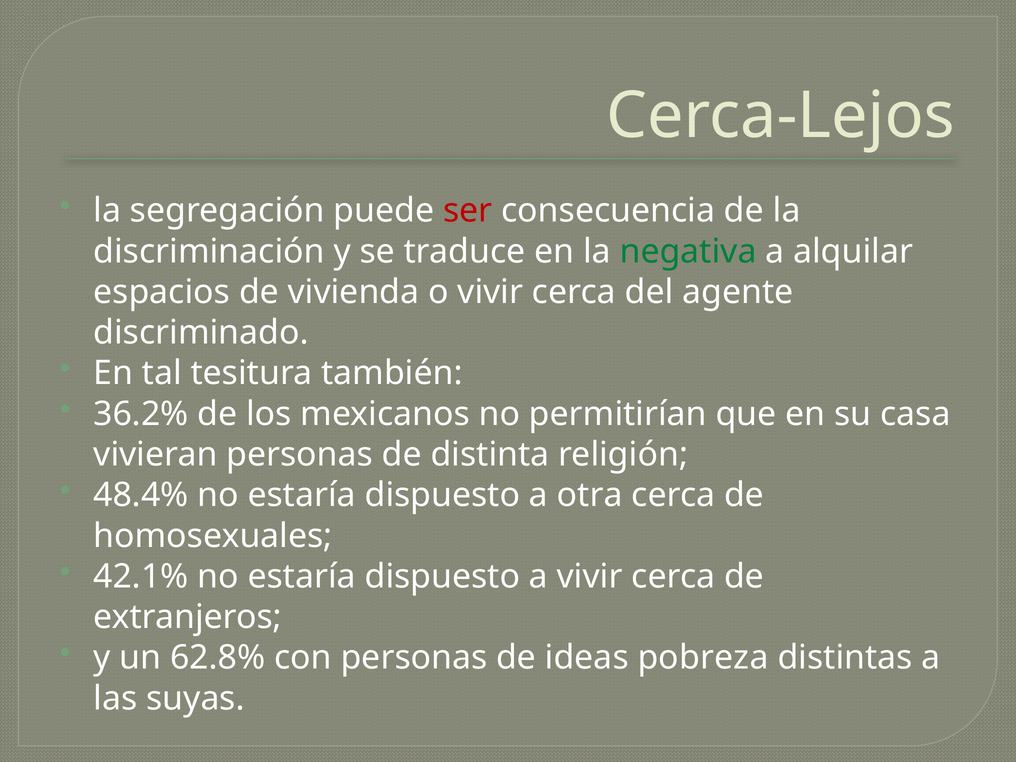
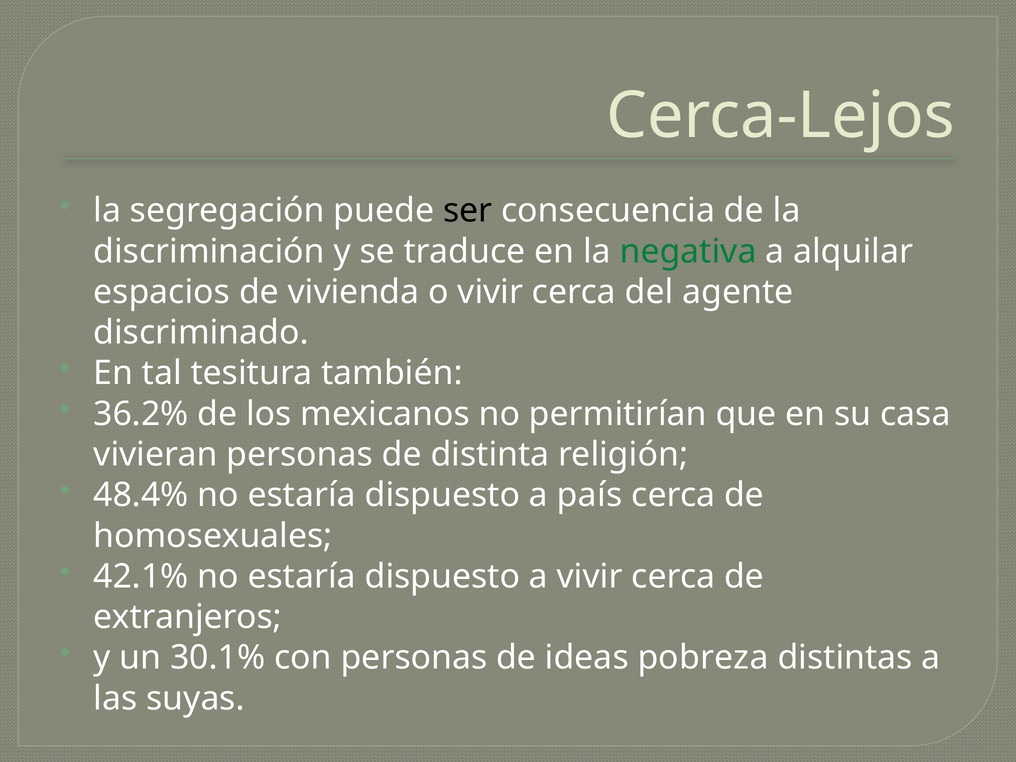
ser colour: red -> black (468, 211)
otra: otra -> país (590, 495)
62.8%: 62.8% -> 30.1% (218, 658)
